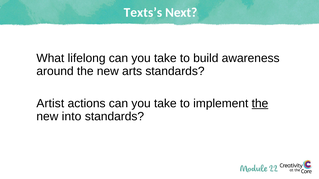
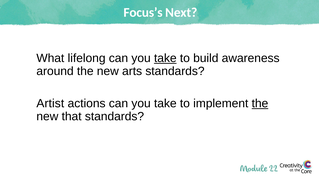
Texts’s: Texts’s -> Focus’s (143, 13)
take underline: none -> present (165, 58)
into: into -> that (72, 117)
